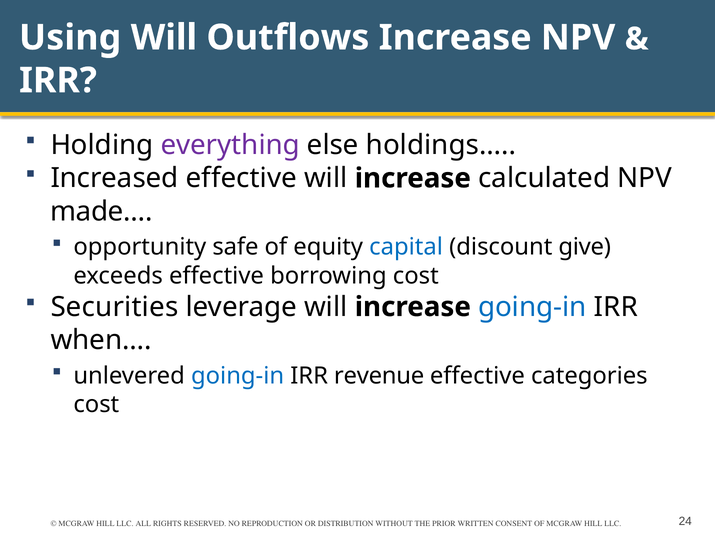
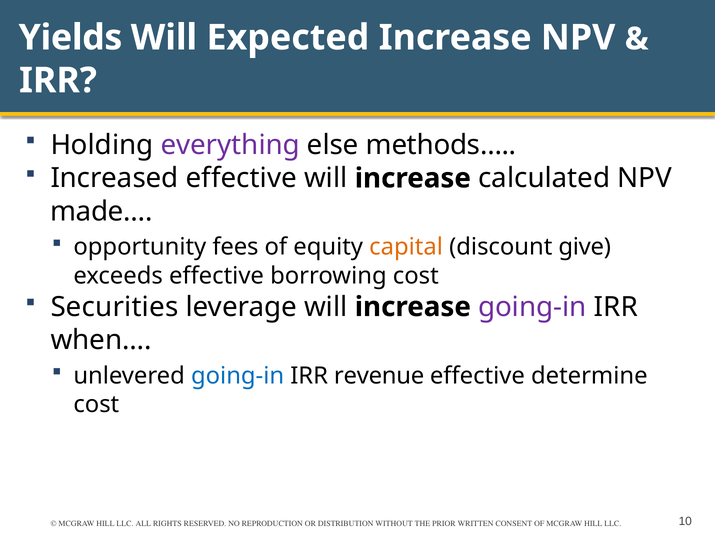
Using: Using -> Yields (70, 38)
Outflows: Outflows -> Expected (288, 38)
holdings…: holdings… -> methods… (441, 145)
safe: safe -> fees (235, 247)
capital colour: blue -> orange (406, 247)
going-in colour: blue -> purple (532, 307)
categories: categories -> determine (589, 376)
24: 24 -> 10 (685, 522)
